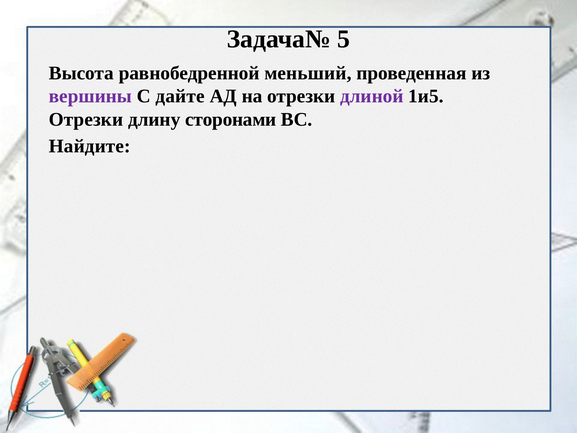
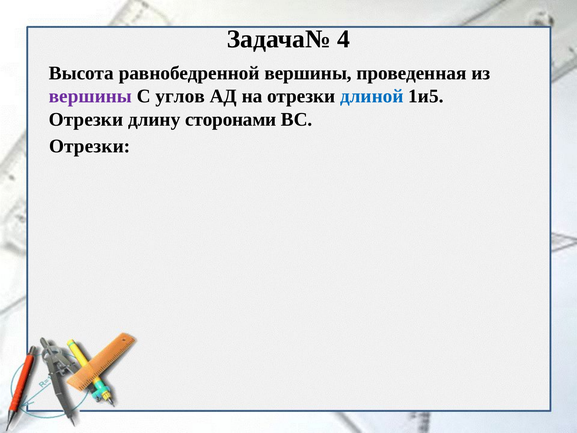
5: 5 -> 4 (344, 39)
равнобедренной меньший: меньший -> вершины (308, 73)
дайте: дайте -> углов (180, 96)
длиной colour: purple -> blue (372, 96)
Найдите: Найдите -> Отрезки (90, 146)
